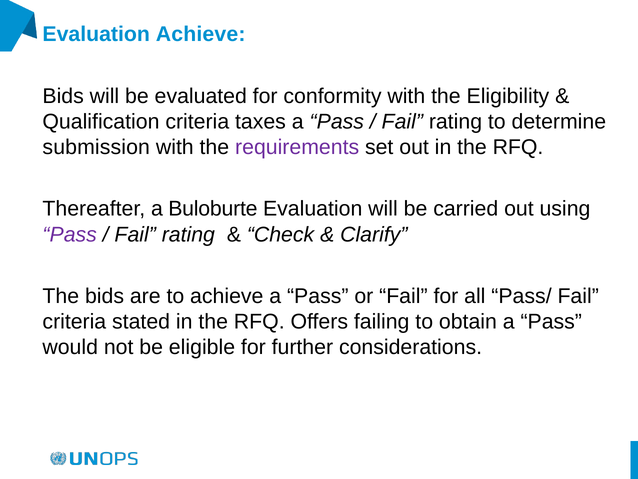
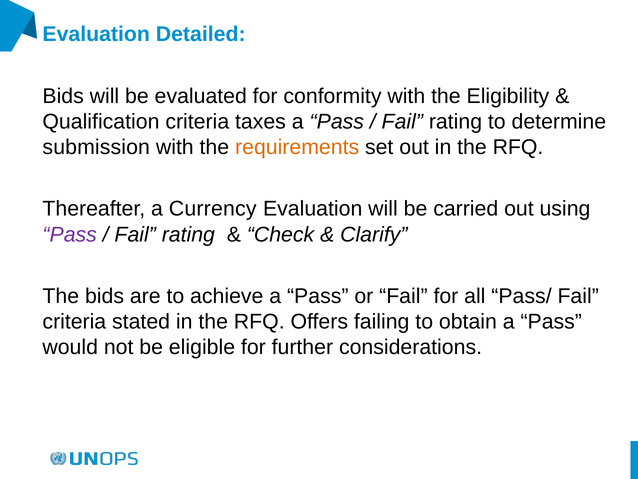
Evaluation Achieve: Achieve -> Detailed (201, 34)
requirements colour: purple -> orange (297, 147)
Buloburte: Buloburte -> Currency (213, 209)
